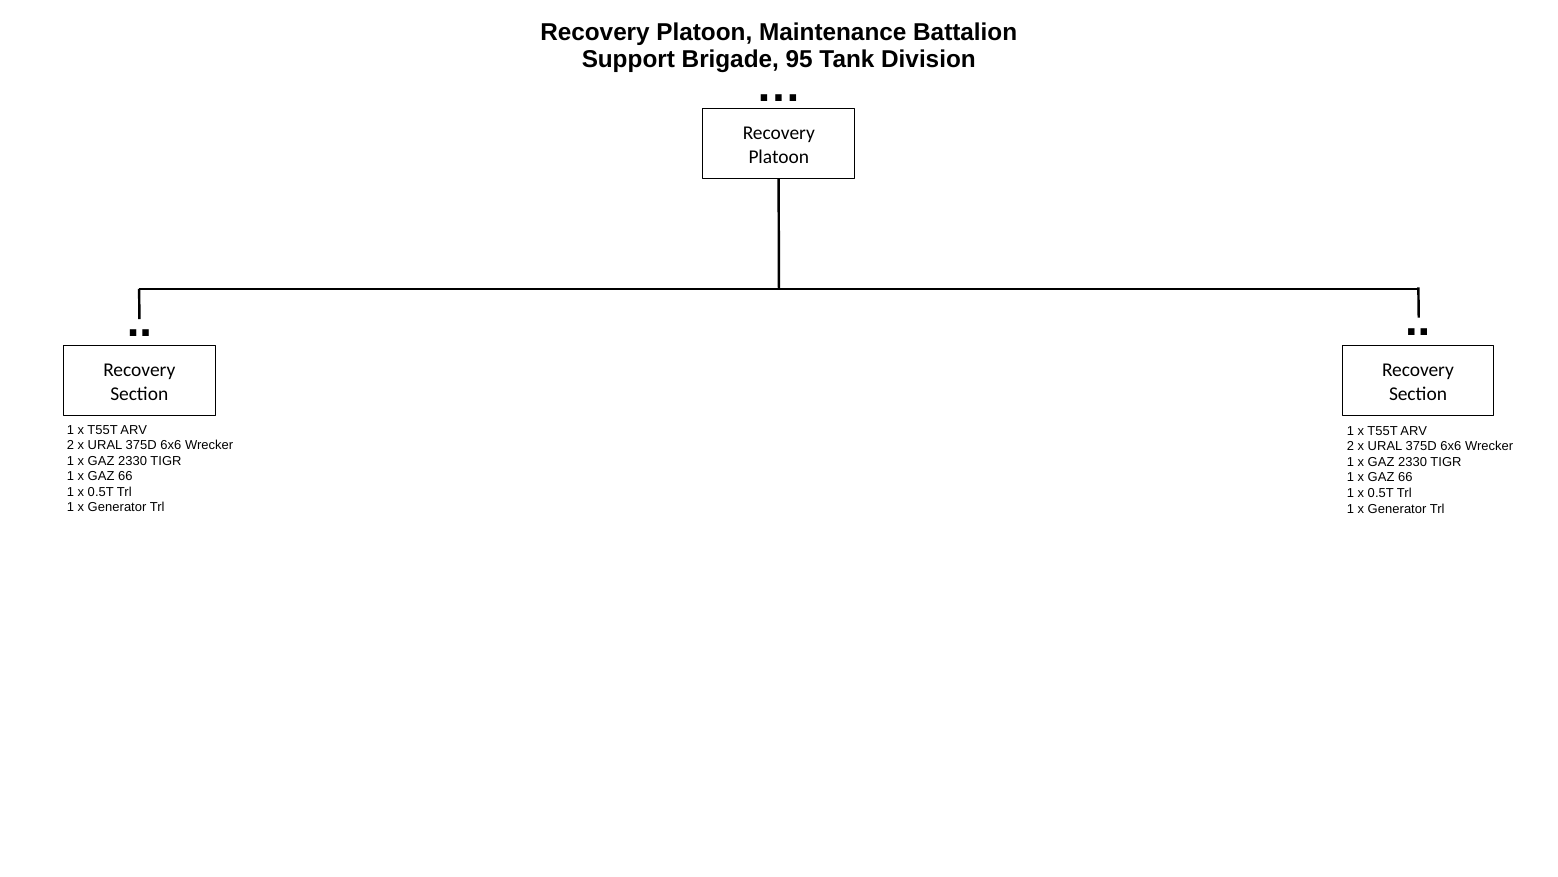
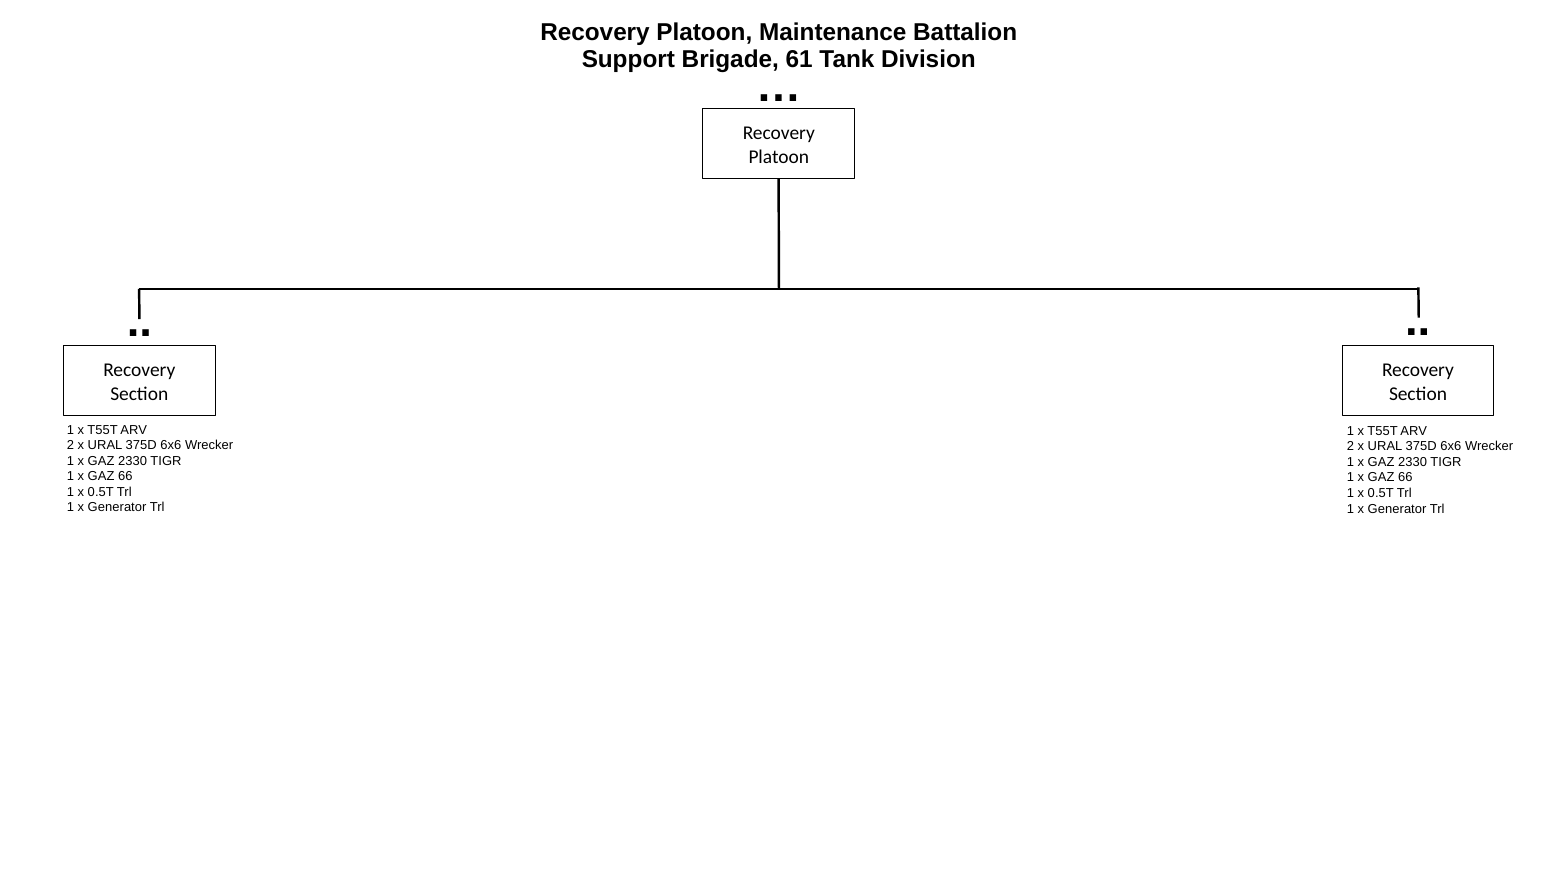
95: 95 -> 61 (799, 59)
